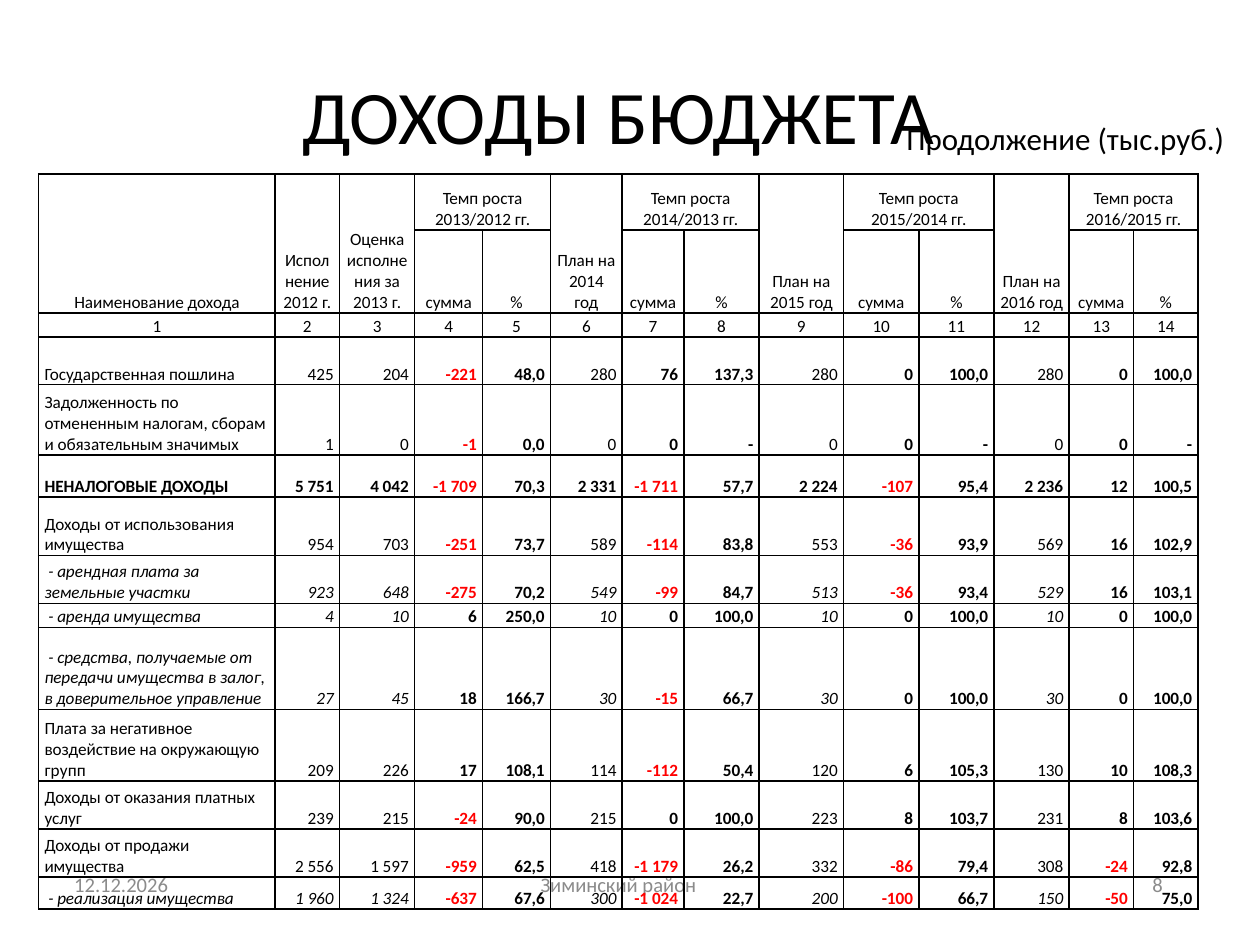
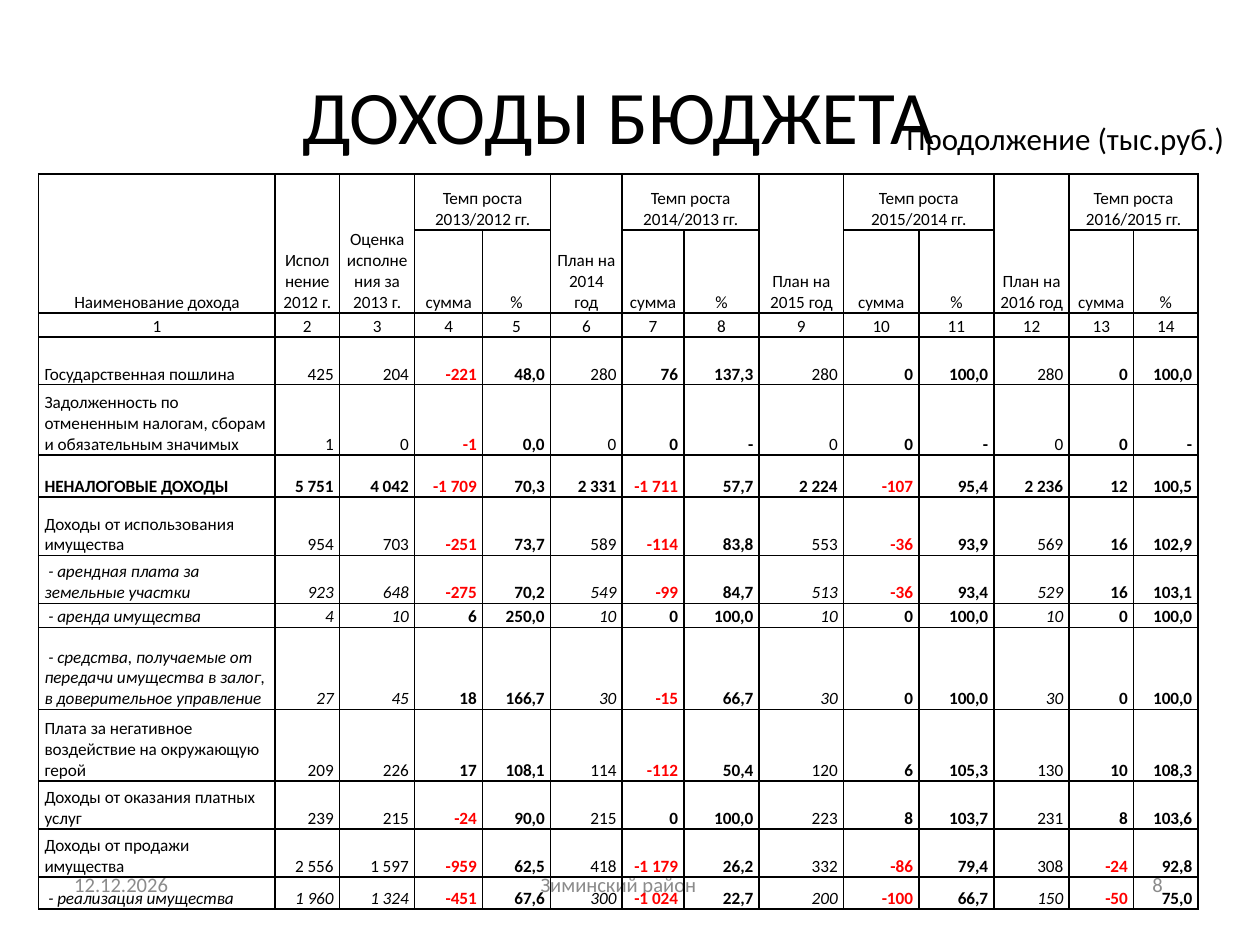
групп: групп -> герой (65, 771)
-637: -637 -> -451 (461, 899)
